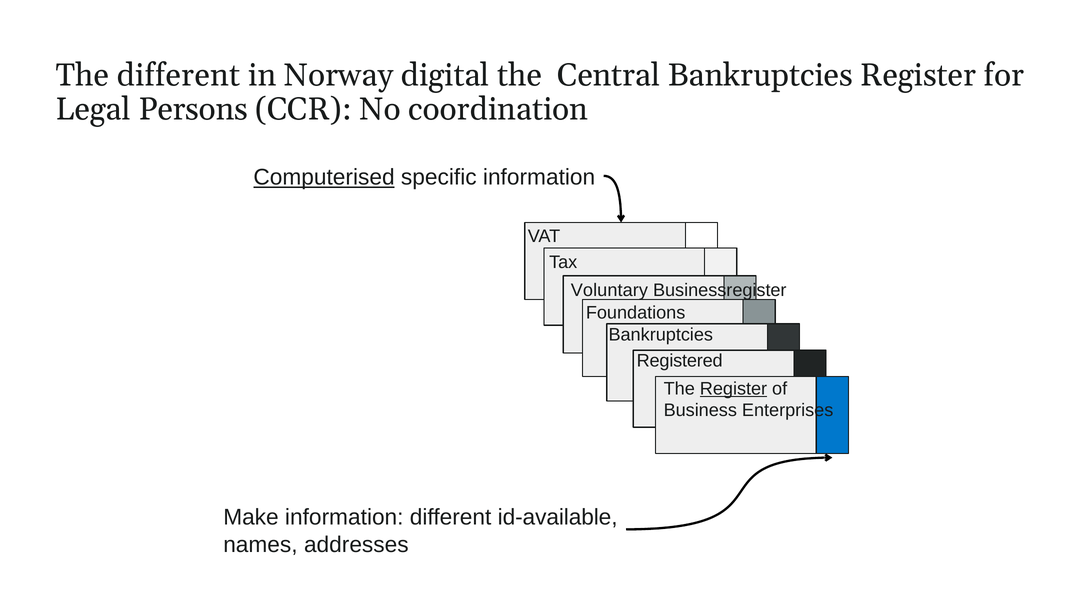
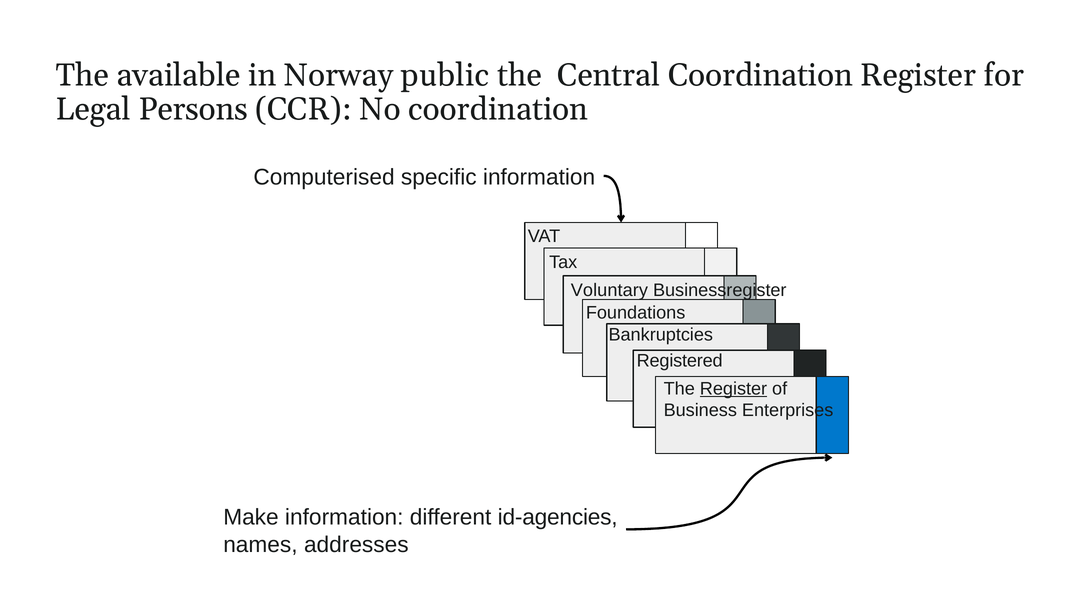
The different: different -> available (179, 75)
digital: digital -> public (445, 75)
Central Bankruptcies: Bankruptcies -> Coordination (760, 75)
Computerised underline: present -> none (324, 178)
id-available: id-available -> id-agencies (558, 517)
